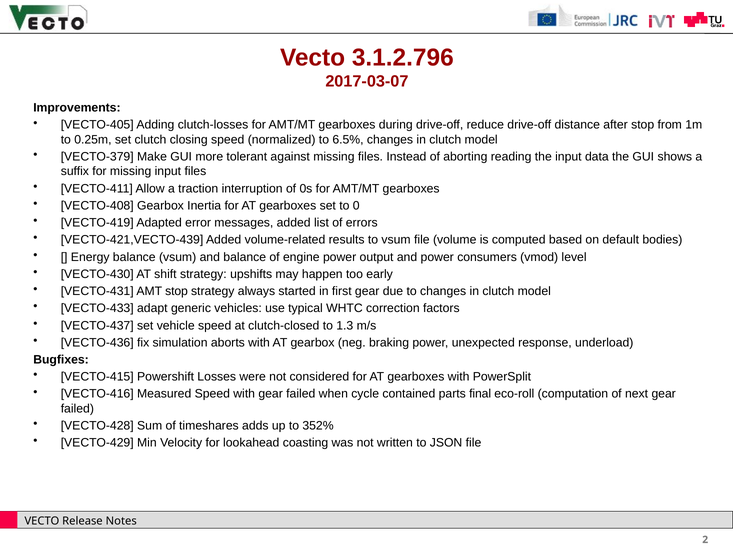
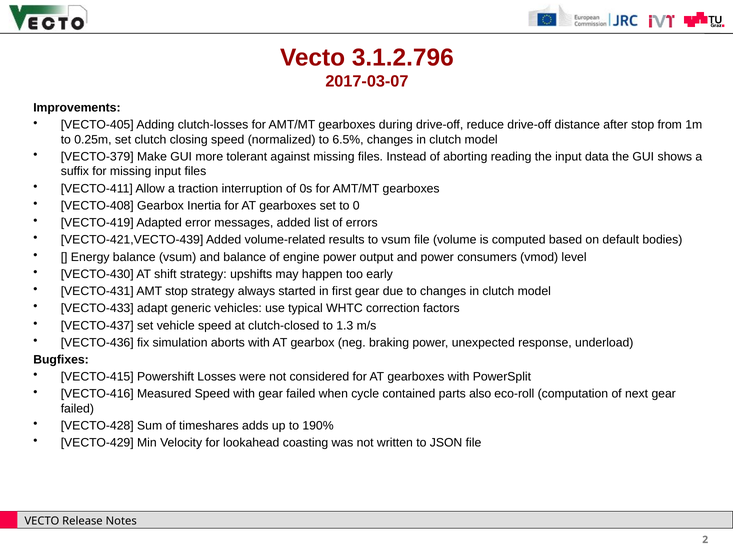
final: final -> also (480, 394)
352%: 352% -> 190% (318, 426)
